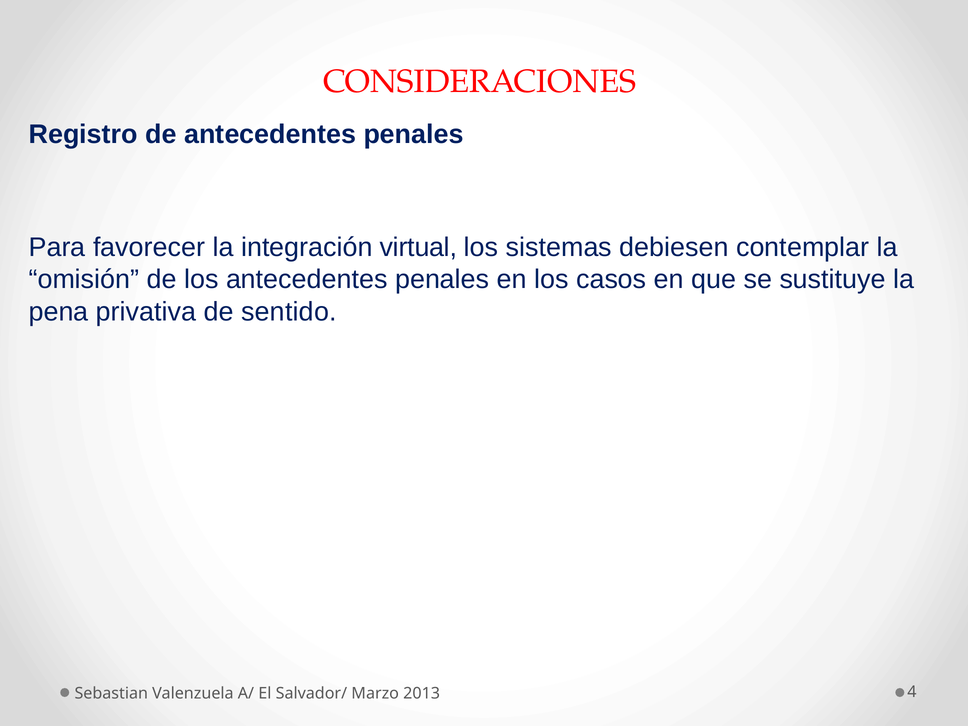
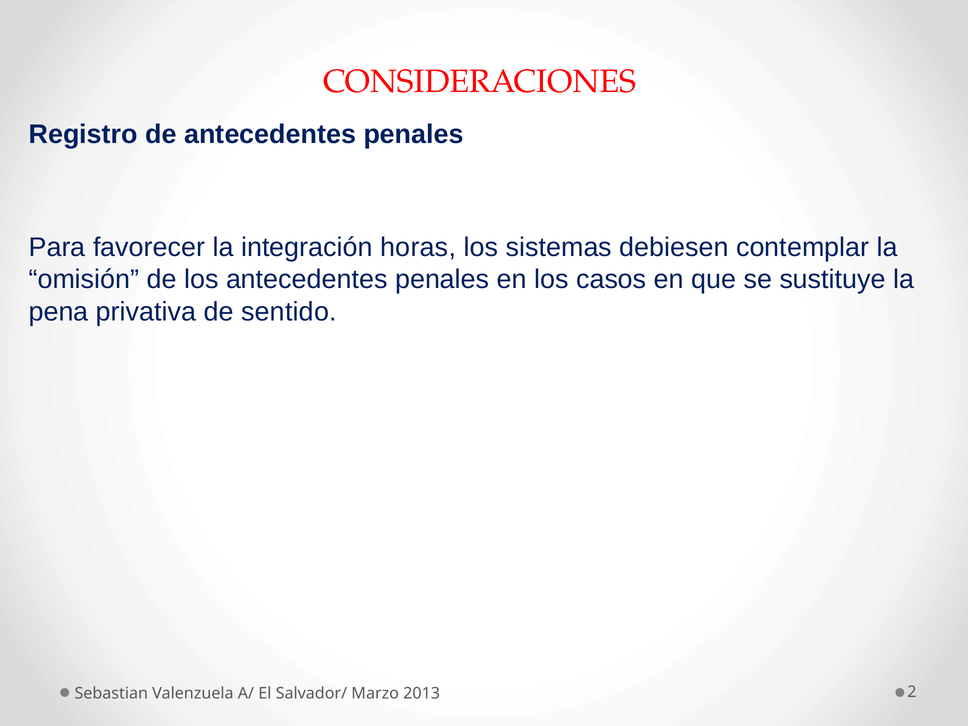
virtual: virtual -> horas (418, 247)
4: 4 -> 2 (912, 692)
